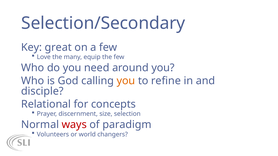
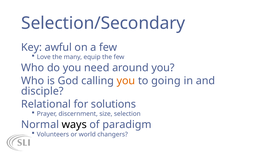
great: great -> awful (58, 47)
refine: refine -> going (166, 81)
concepts: concepts -> solutions (113, 104)
ways colour: red -> black (74, 125)
